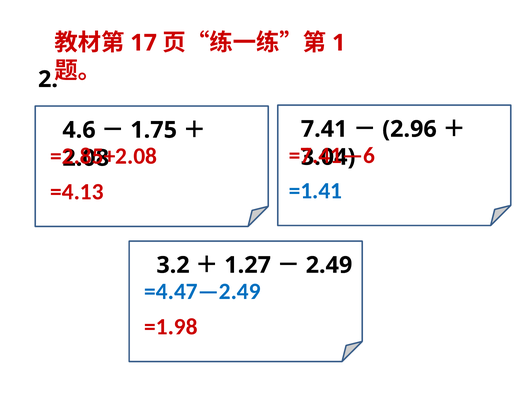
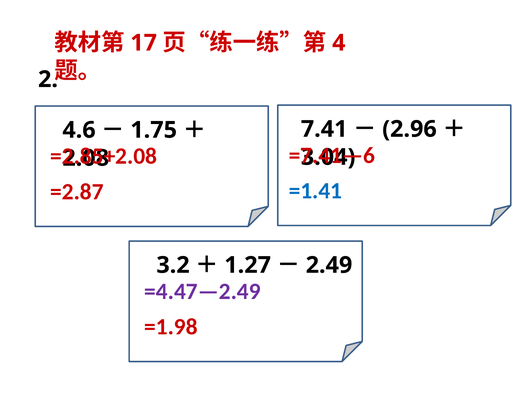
1: 1 -> 4 (339, 43)
=4.13: =4.13 -> =2.87 (77, 192)
=4.47—2.49 colour: blue -> purple (202, 292)
